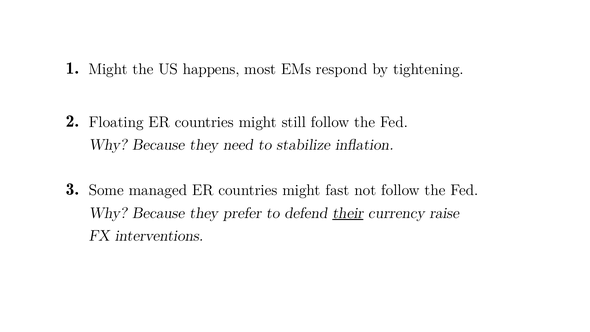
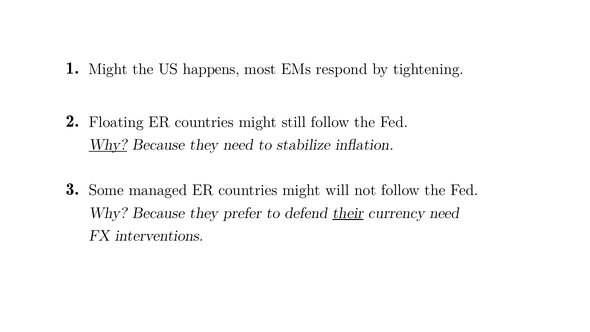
Why underline: none -> present (108, 145)
fast: fast -> will (337, 190)
currency raise: raise -> need (444, 213)
